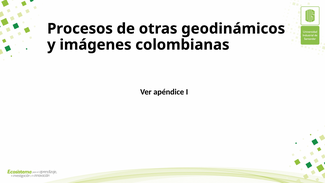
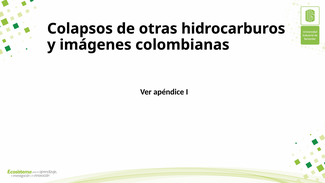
Procesos: Procesos -> Colapsos (80, 29)
geodinámicos: geodinámicos -> hidrocarburos (233, 29)
